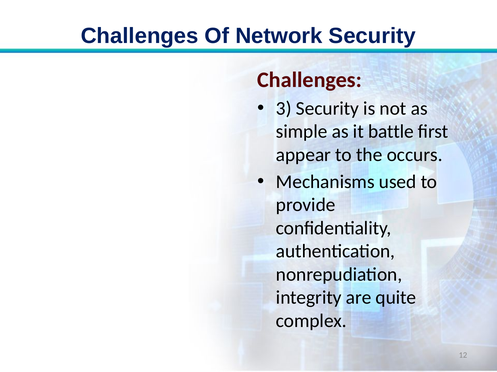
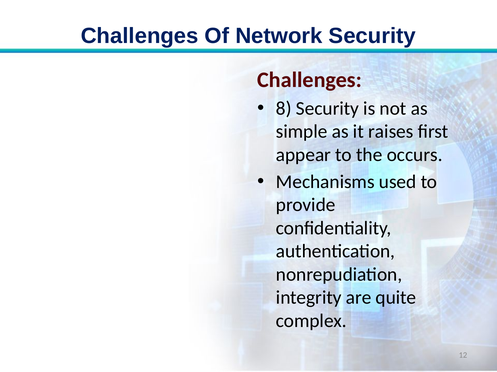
3: 3 -> 8 (284, 109)
battle: battle -> raises (391, 132)
